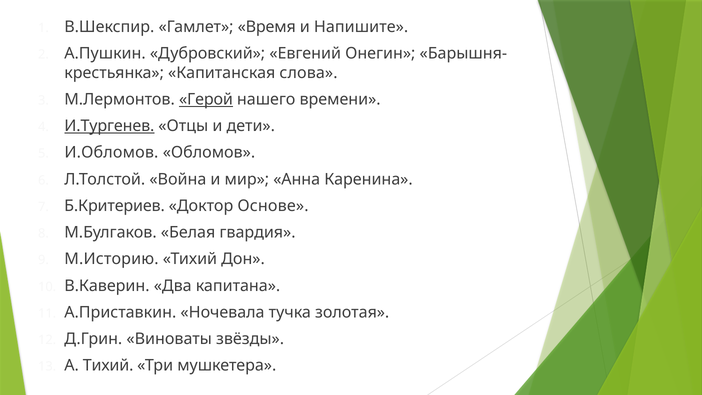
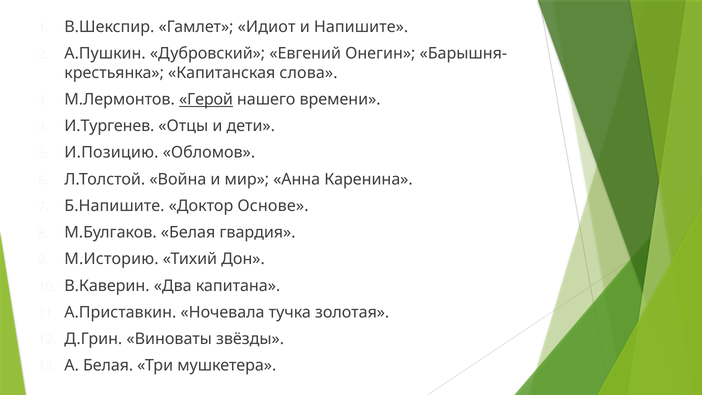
Время: Время -> Идиот (267, 27)
И.Тургенев underline: present -> none (109, 126)
И.Обломов: И.Обломов -> И.Позицию (111, 153)
Б.Критериев: Б.Критериев -> Б.Напишите (114, 206)
А Тихий: Тихий -> Белая (108, 365)
